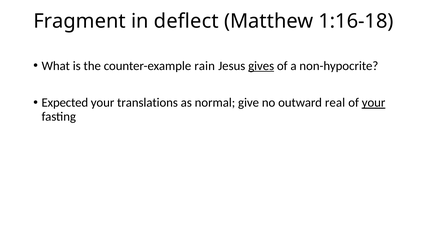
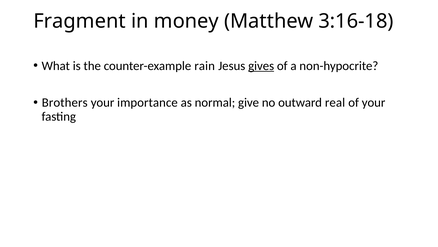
deflect: deflect -> money (186, 21)
1:16-18: 1:16-18 -> 3:16-18 (356, 21)
Expected: Expected -> Brothers (65, 102)
translations: translations -> importance (147, 102)
your underline: present -> none (374, 102)
